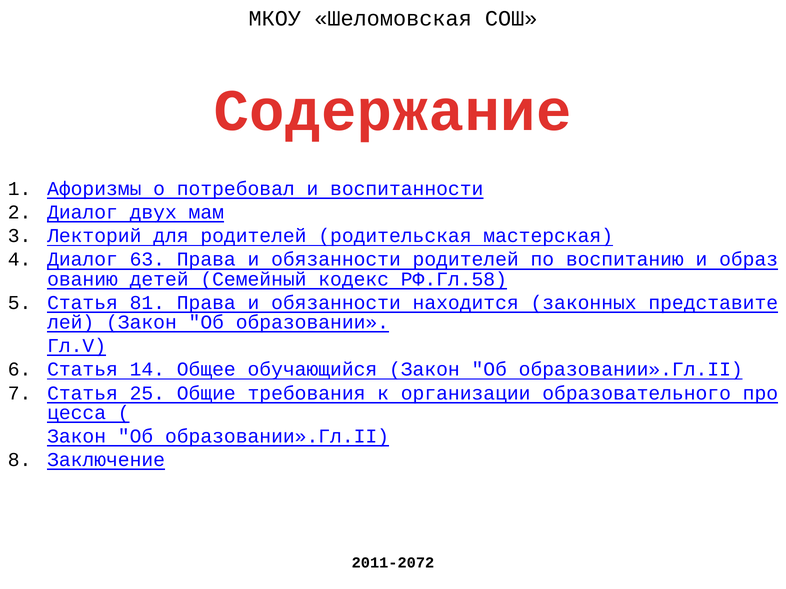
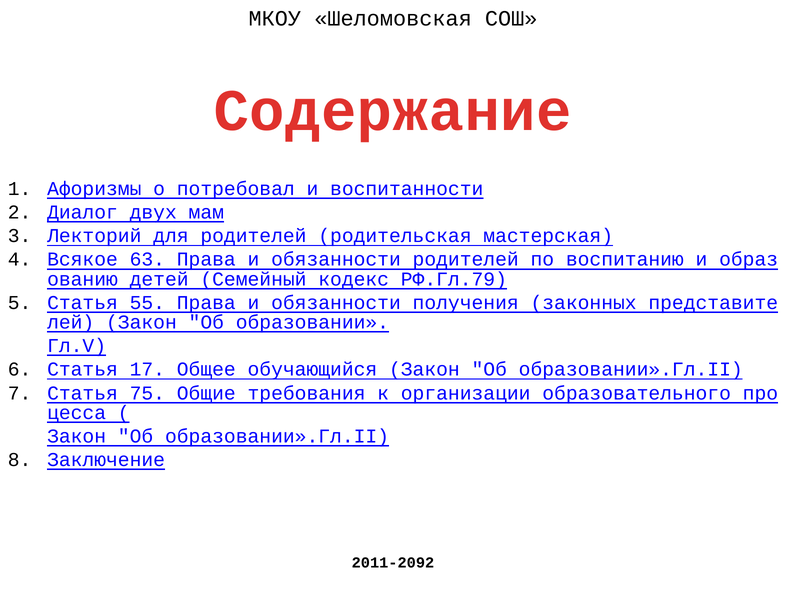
Диалог: Диалог -> Всякое (82, 260)
РФ.Гл.58: РФ.Гл.58 -> РФ.Гл.79 (454, 279)
81: 81 -> 55 (147, 303)
находится: находится -> получения (466, 303)
14: 14 -> 17 (147, 370)
25: 25 -> 75 (147, 393)
2011-2072: 2011-2072 -> 2011-2092 (393, 563)
